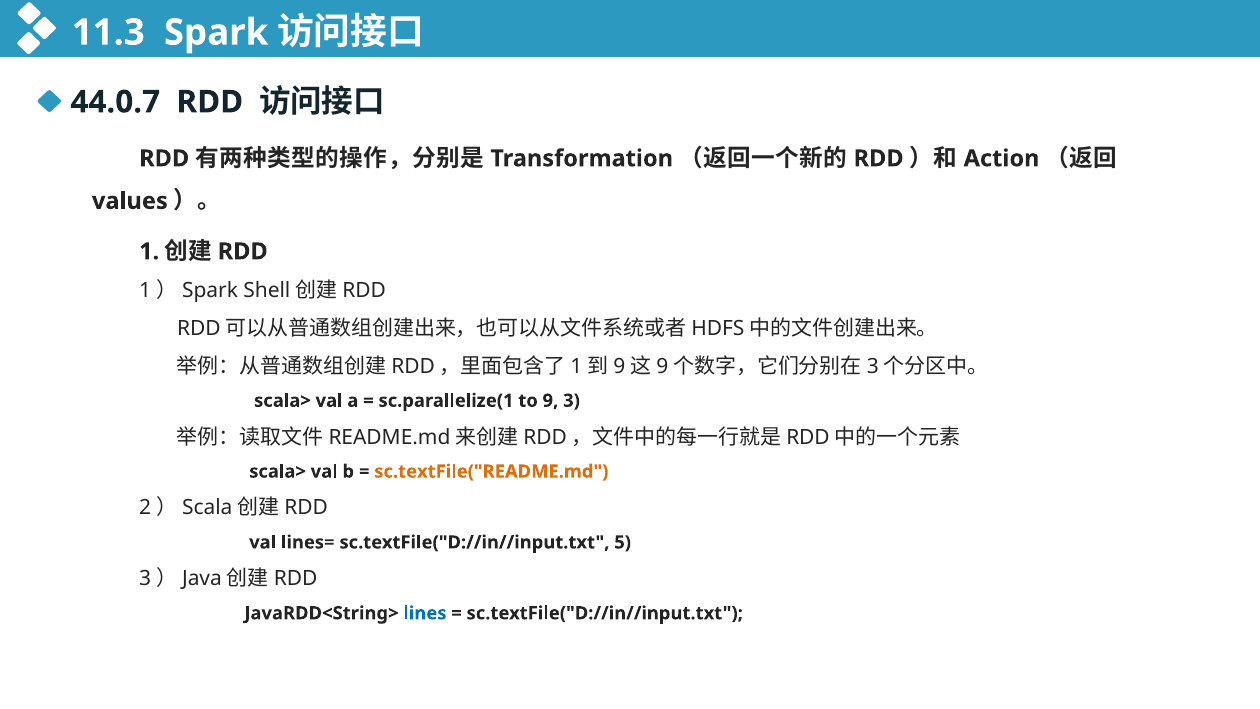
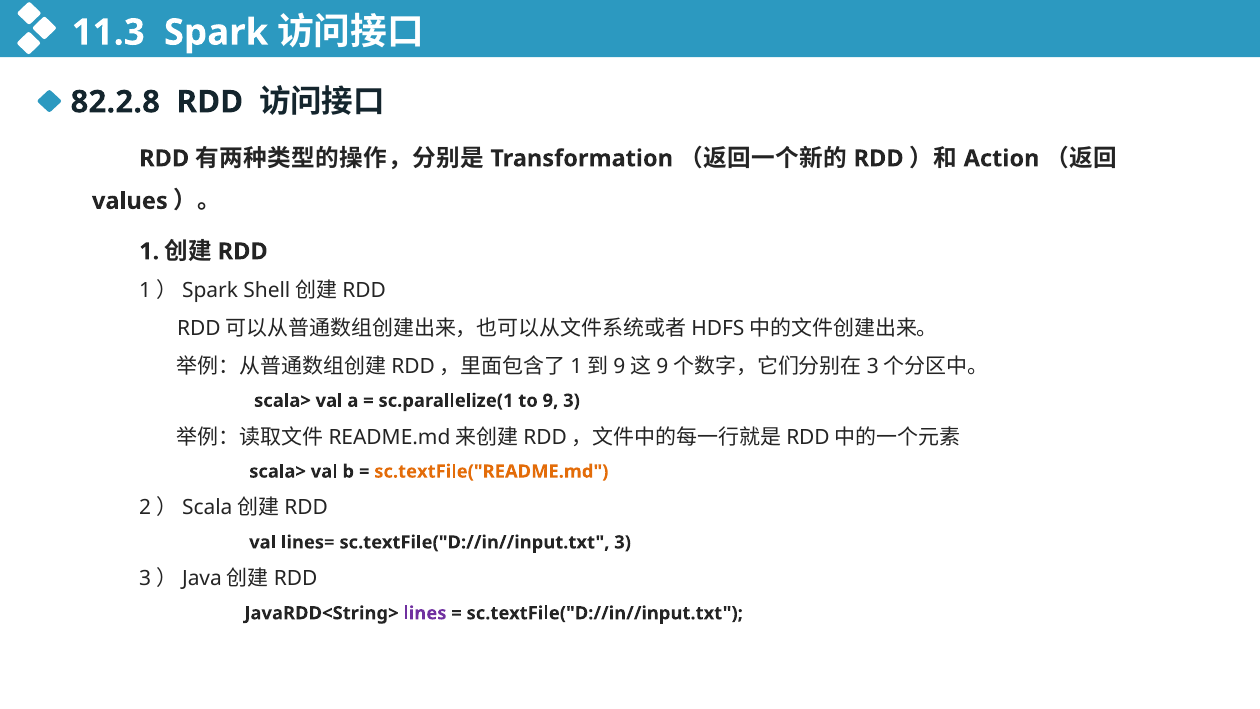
44.0.7: 44.0.7 -> 82.2.8 (115, 102)
sc.textFile("D://in//input.txt 5: 5 -> 3 (623, 542)
lines colour: blue -> purple (425, 613)
